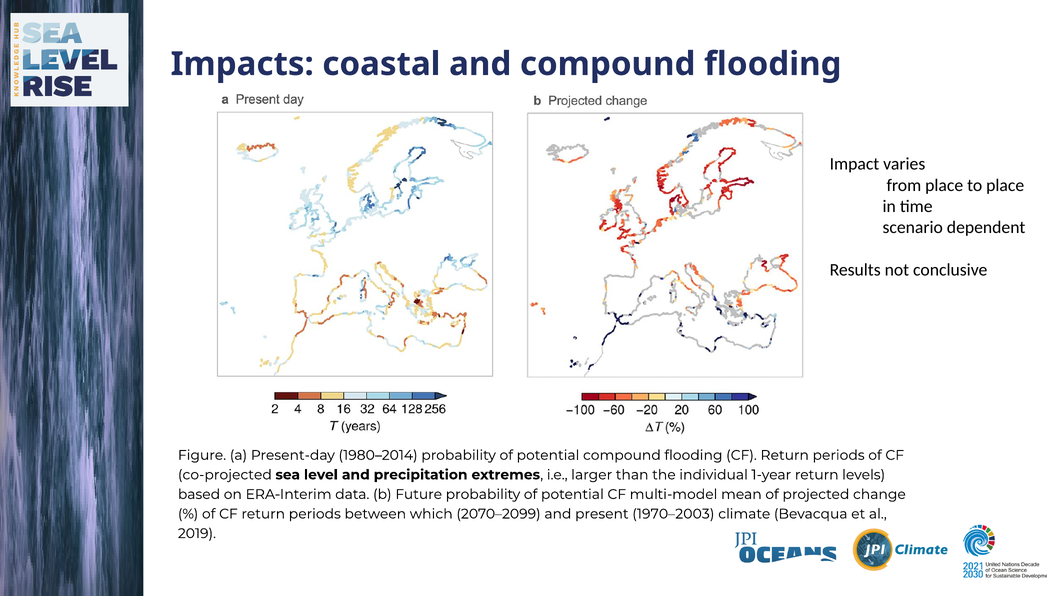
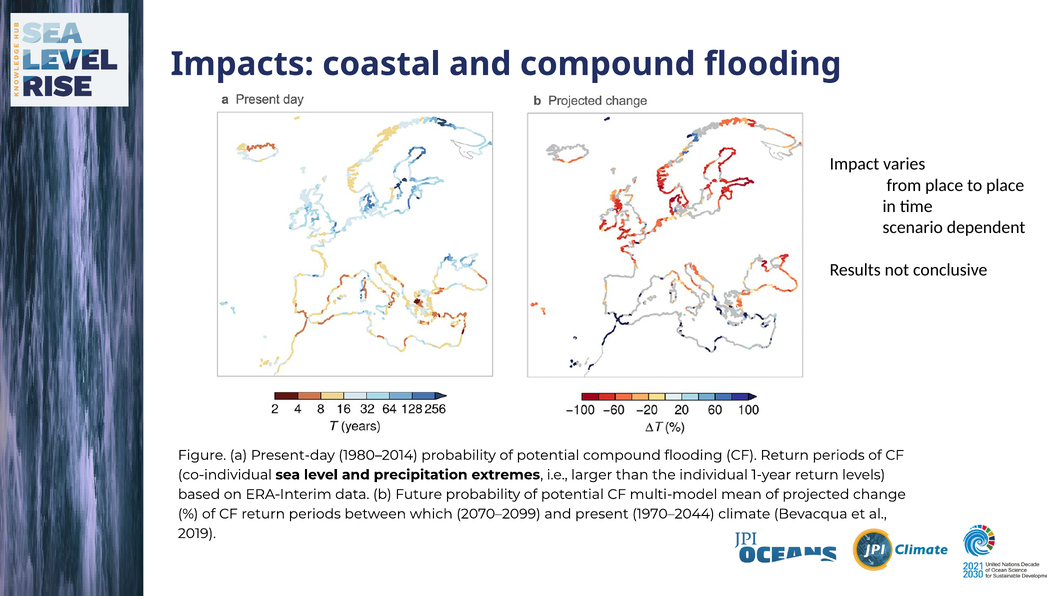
co-projected: co-projected -> co-individual (225, 475)
1970–2003: 1970–2003 -> 1970–2044 (673, 514)
